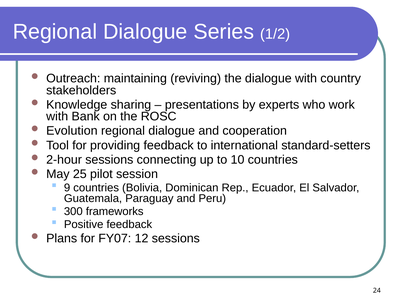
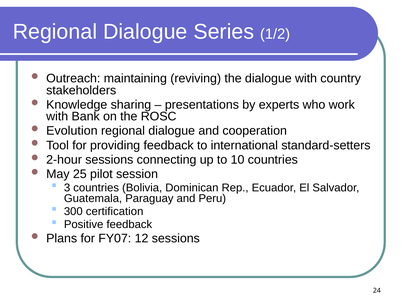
9: 9 -> 3 (67, 187)
frameworks: frameworks -> certification (115, 211)
